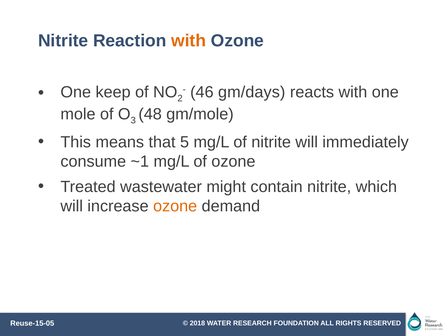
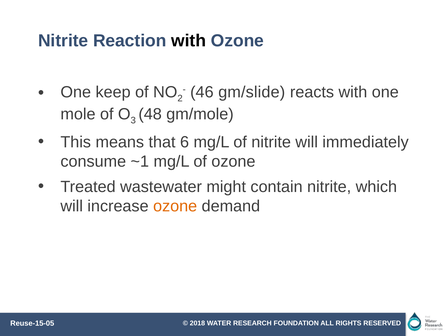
with colour: orange -> black (189, 41)
gm/days: gm/days -> gm/slide (252, 92)
5: 5 -> 6 (185, 142)
